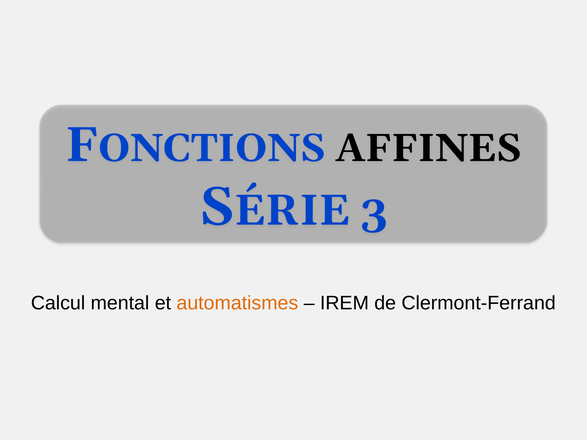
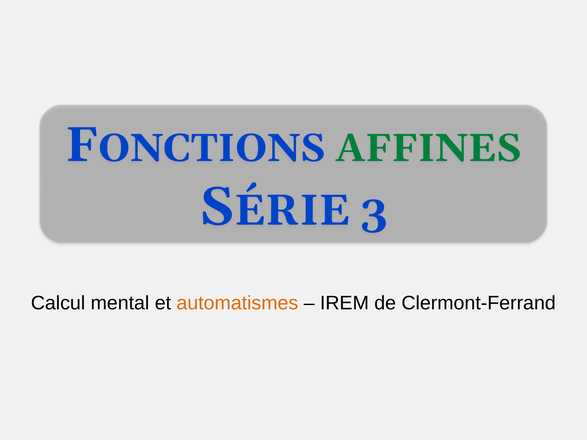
AFFINES colour: black -> green (429, 148)
